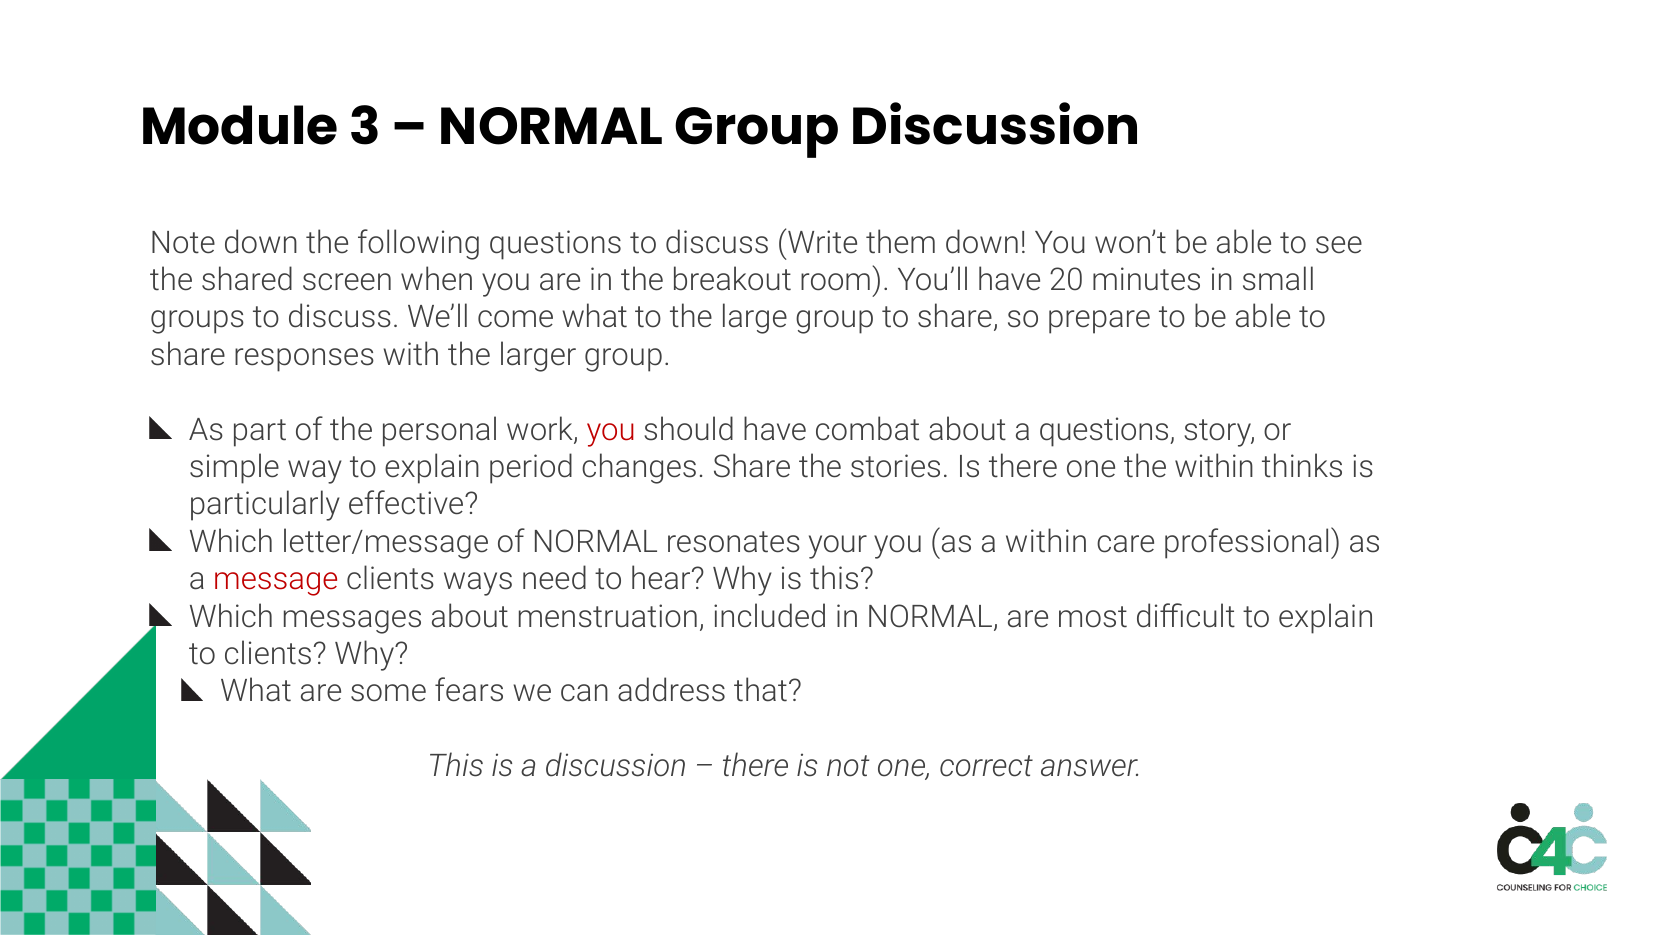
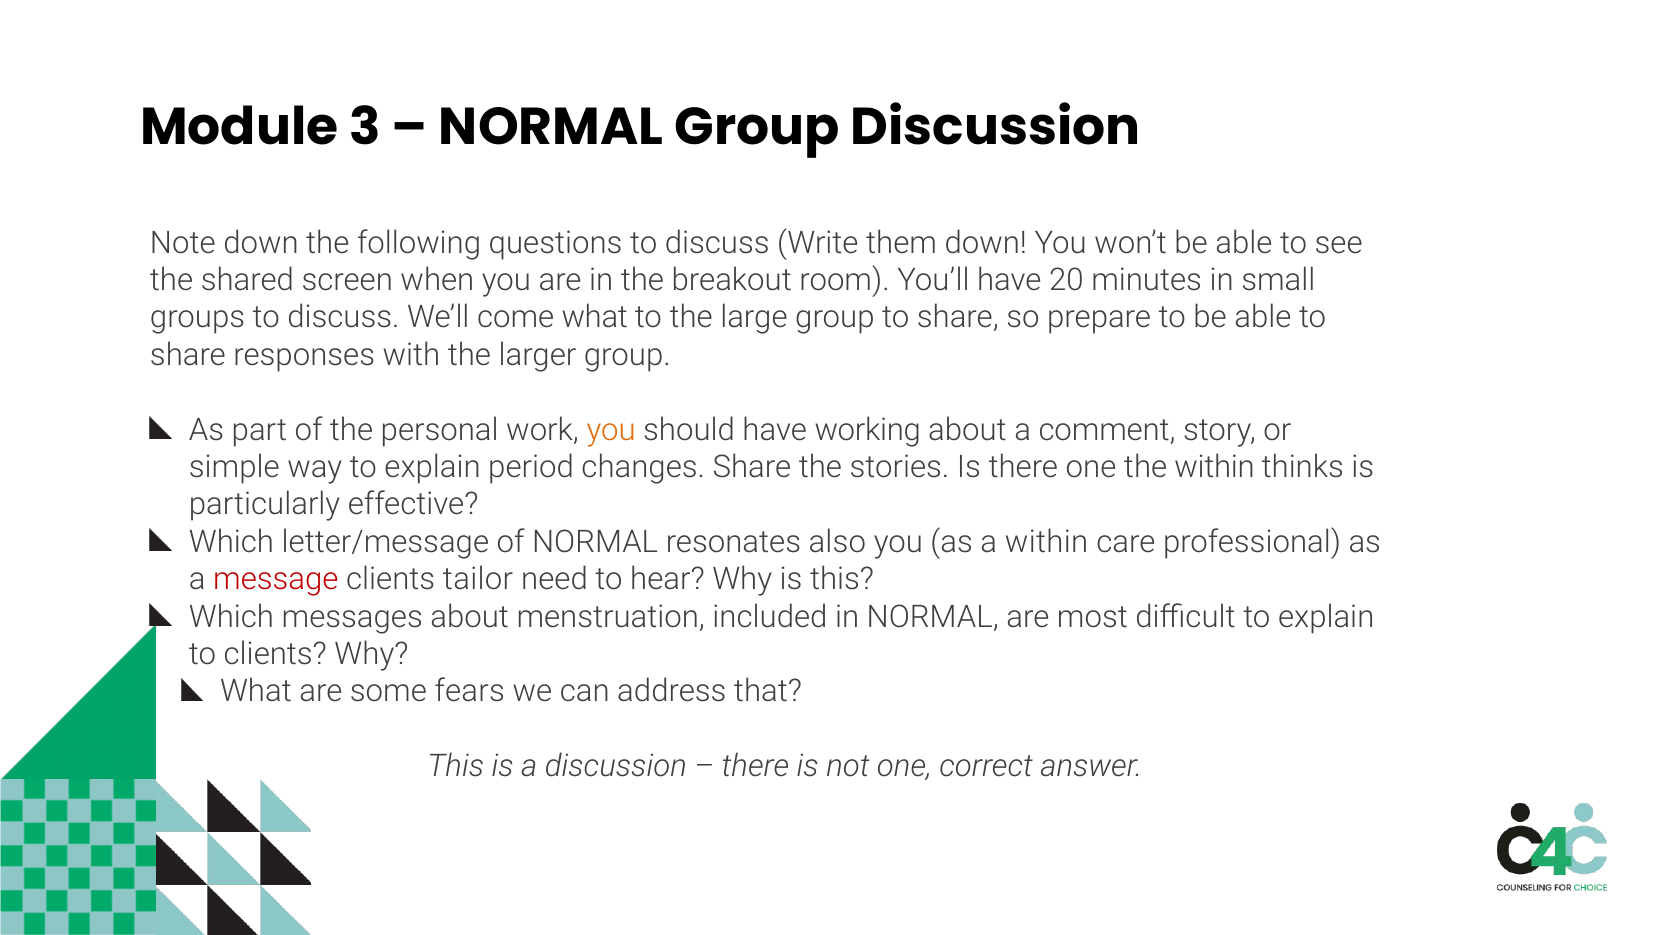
you colour: red -> orange (611, 430)
combat: combat -> working (868, 430)
a questions: questions -> comment (1107, 430)
your: your -> also (837, 542)
ways: ways -> tailor (478, 579)
